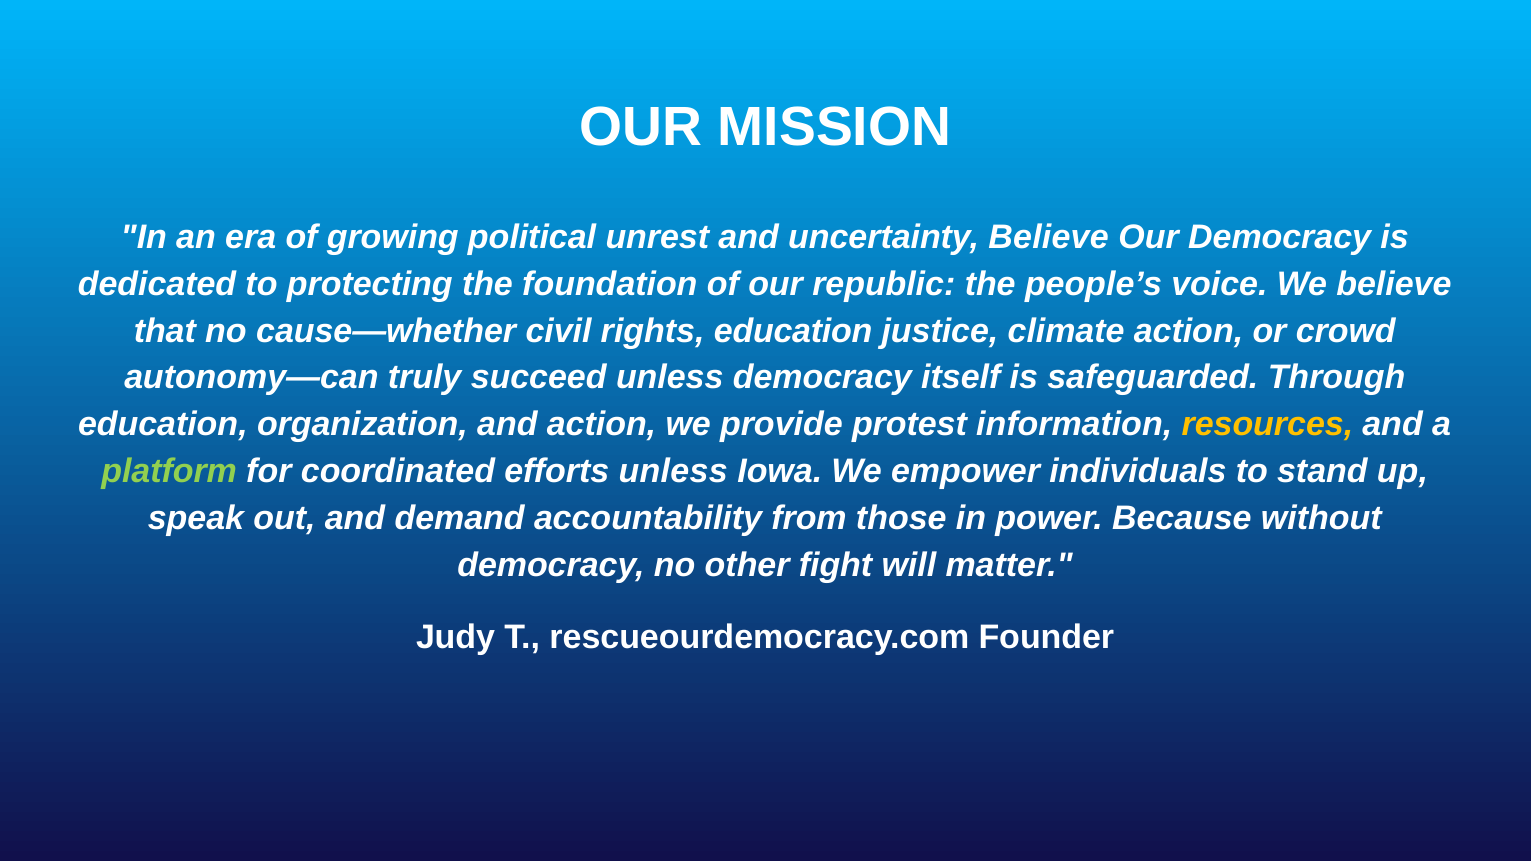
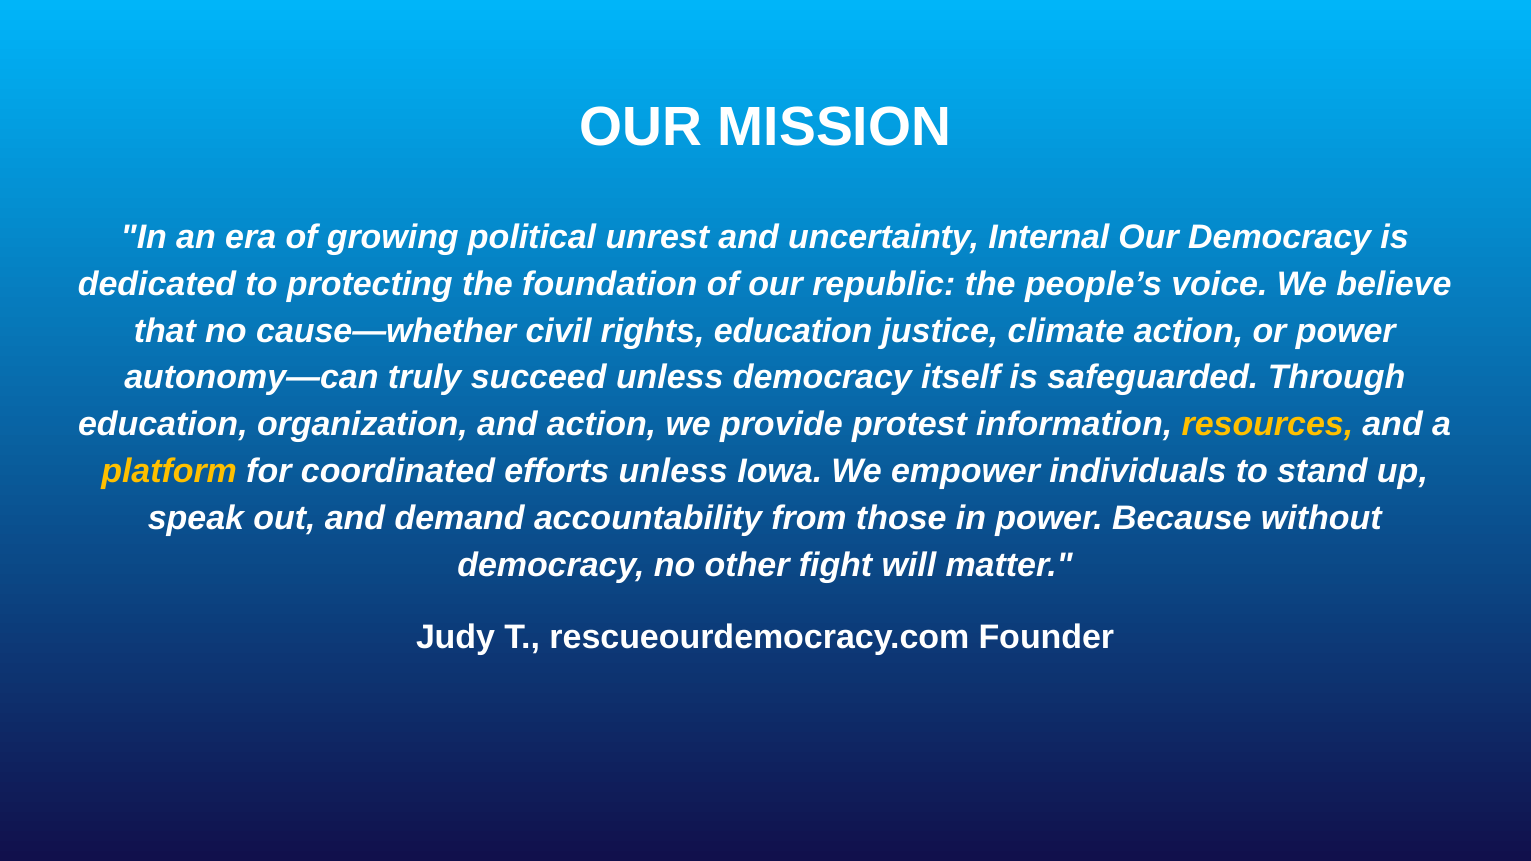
uncertainty Believe: Believe -> Internal (1049, 237)
or crowd: crowd -> power (1346, 331)
platform colour: light green -> yellow (169, 472)
